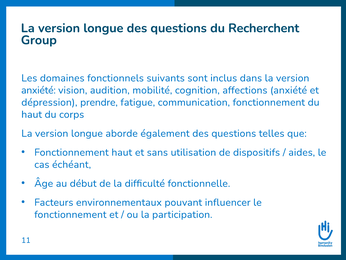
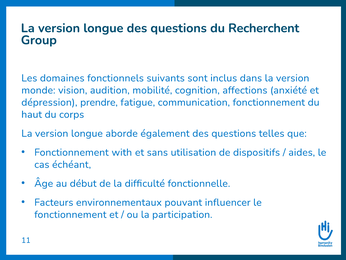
anxiété: anxiété -> monde (38, 90)
Fonctionnement haut: haut -> with (122, 152)
